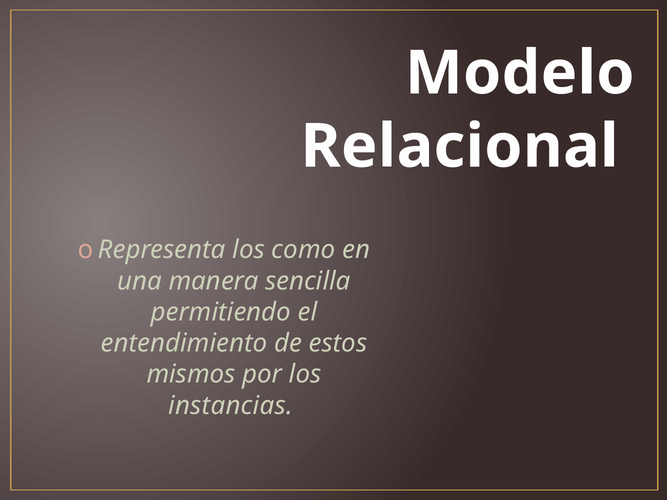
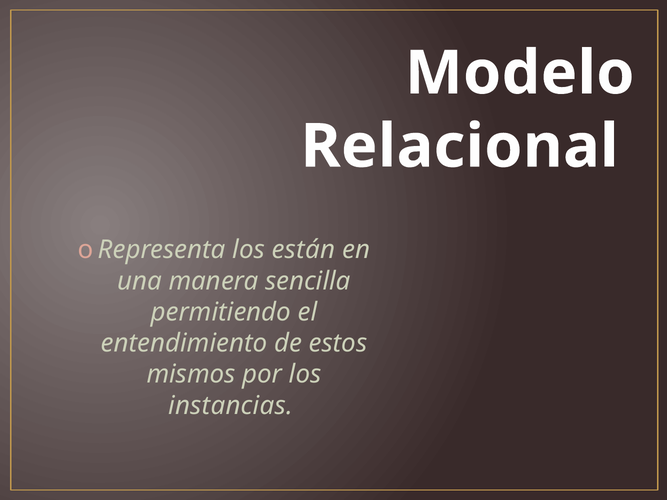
como: como -> están (303, 250)
